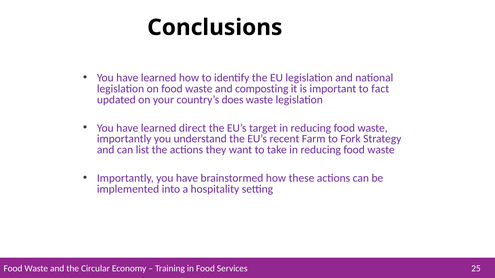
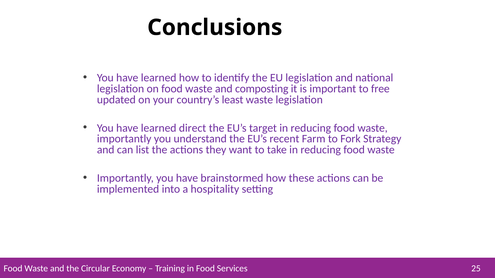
fact: fact -> free (380, 89)
does: does -> least (233, 100)
